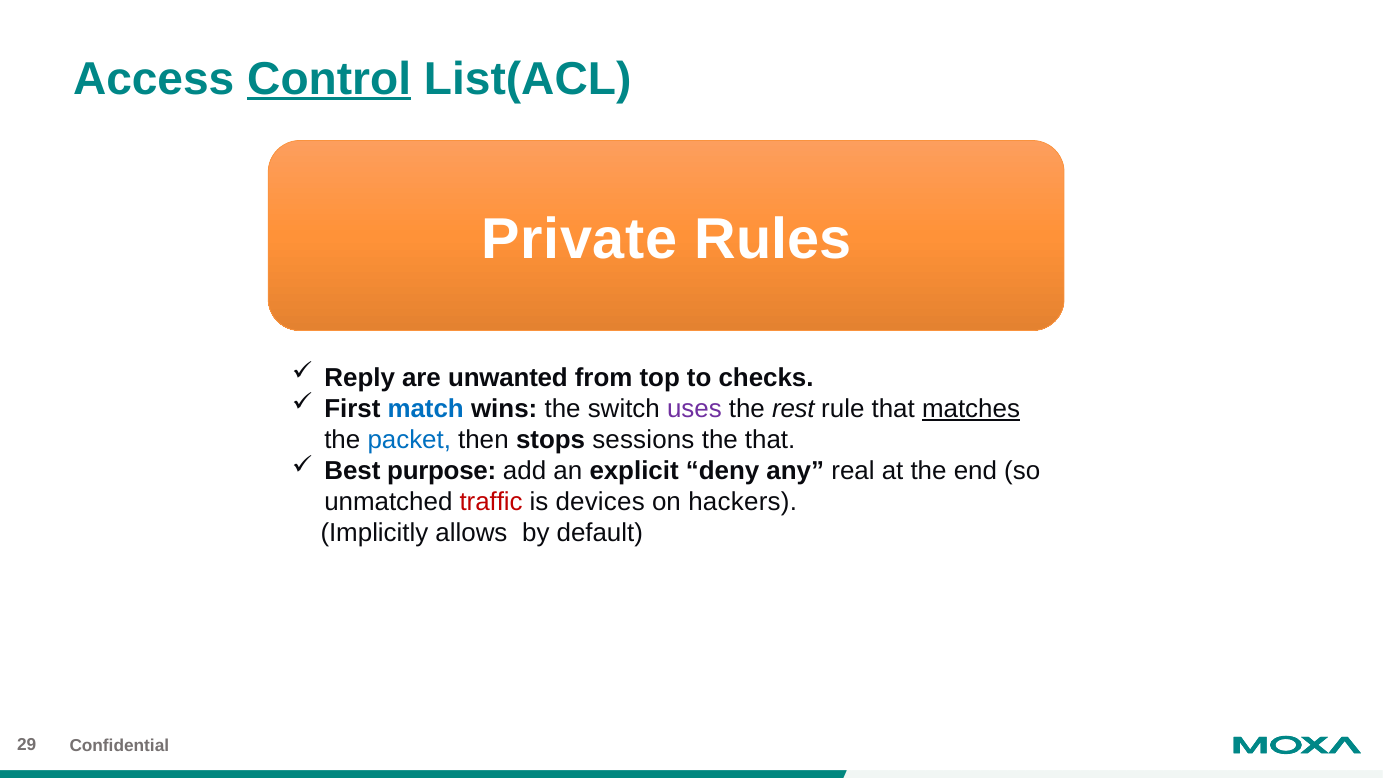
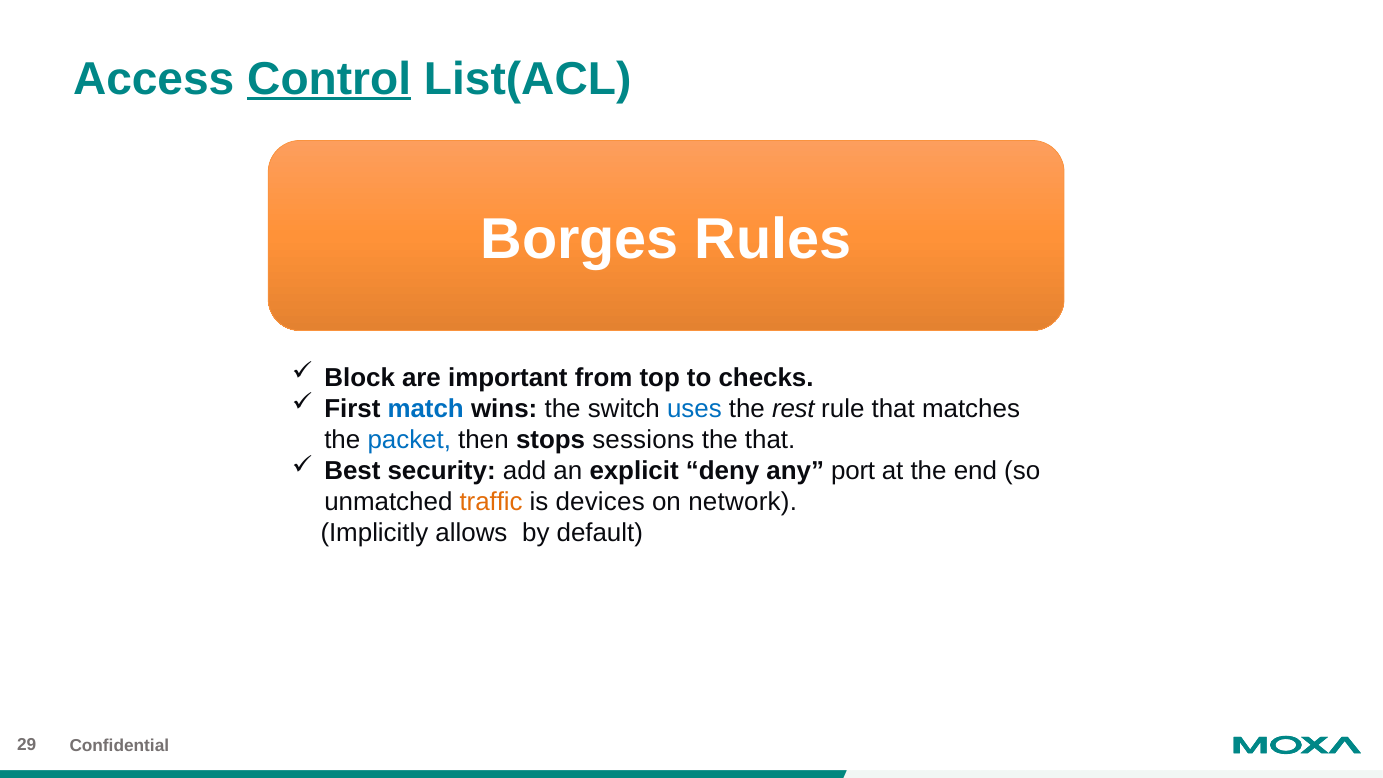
Private: Private -> Borges (580, 239)
Reply: Reply -> Block (360, 378)
unwanted: unwanted -> important (508, 378)
uses colour: purple -> blue (694, 409)
matches underline: present -> none (971, 409)
purpose: purpose -> security (442, 471)
real: real -> port (853, 471)
traffic colour: red -> orange (491, 502)
hackers: hackers -> network (743, 502)
